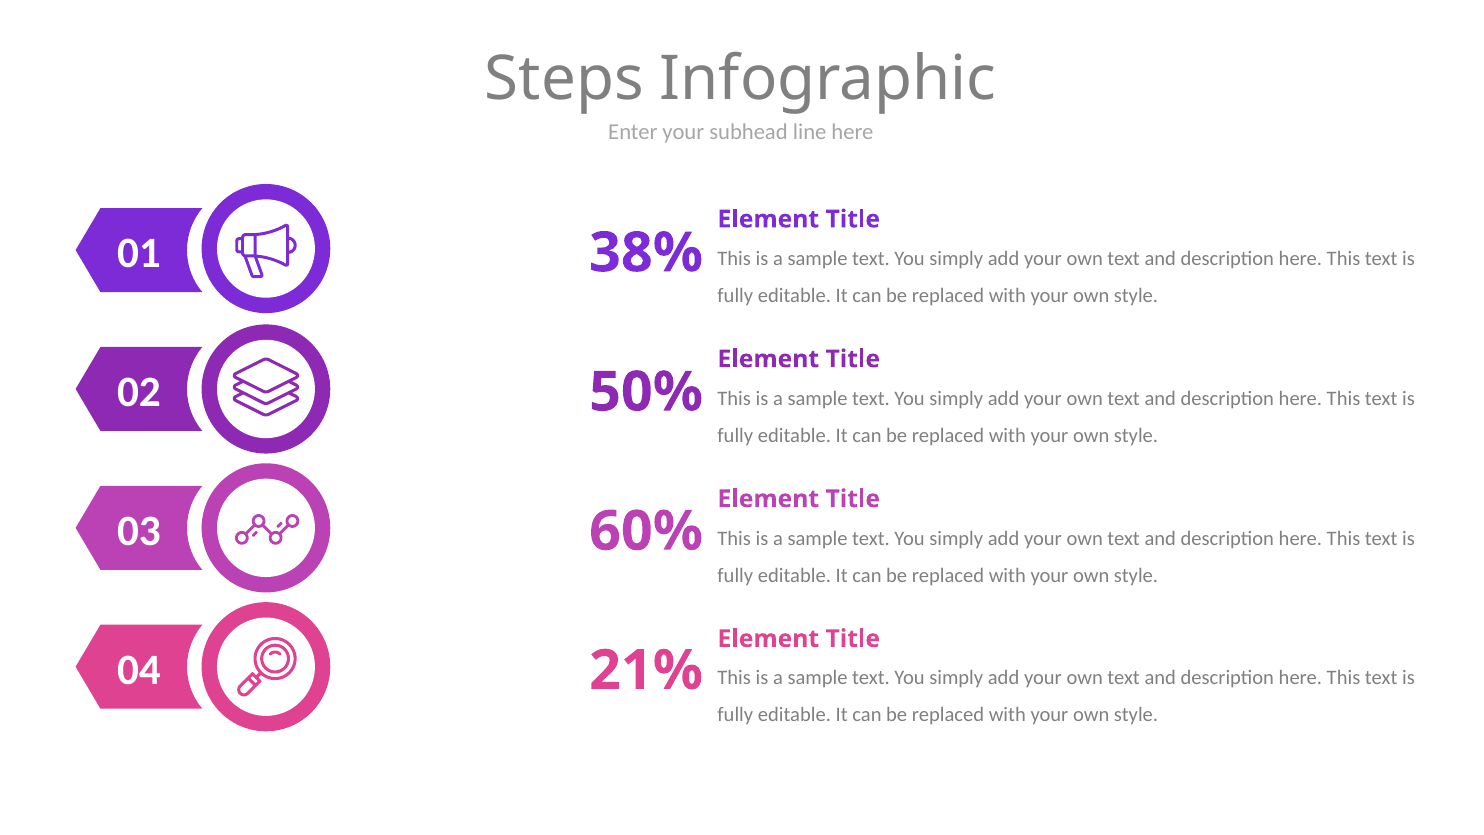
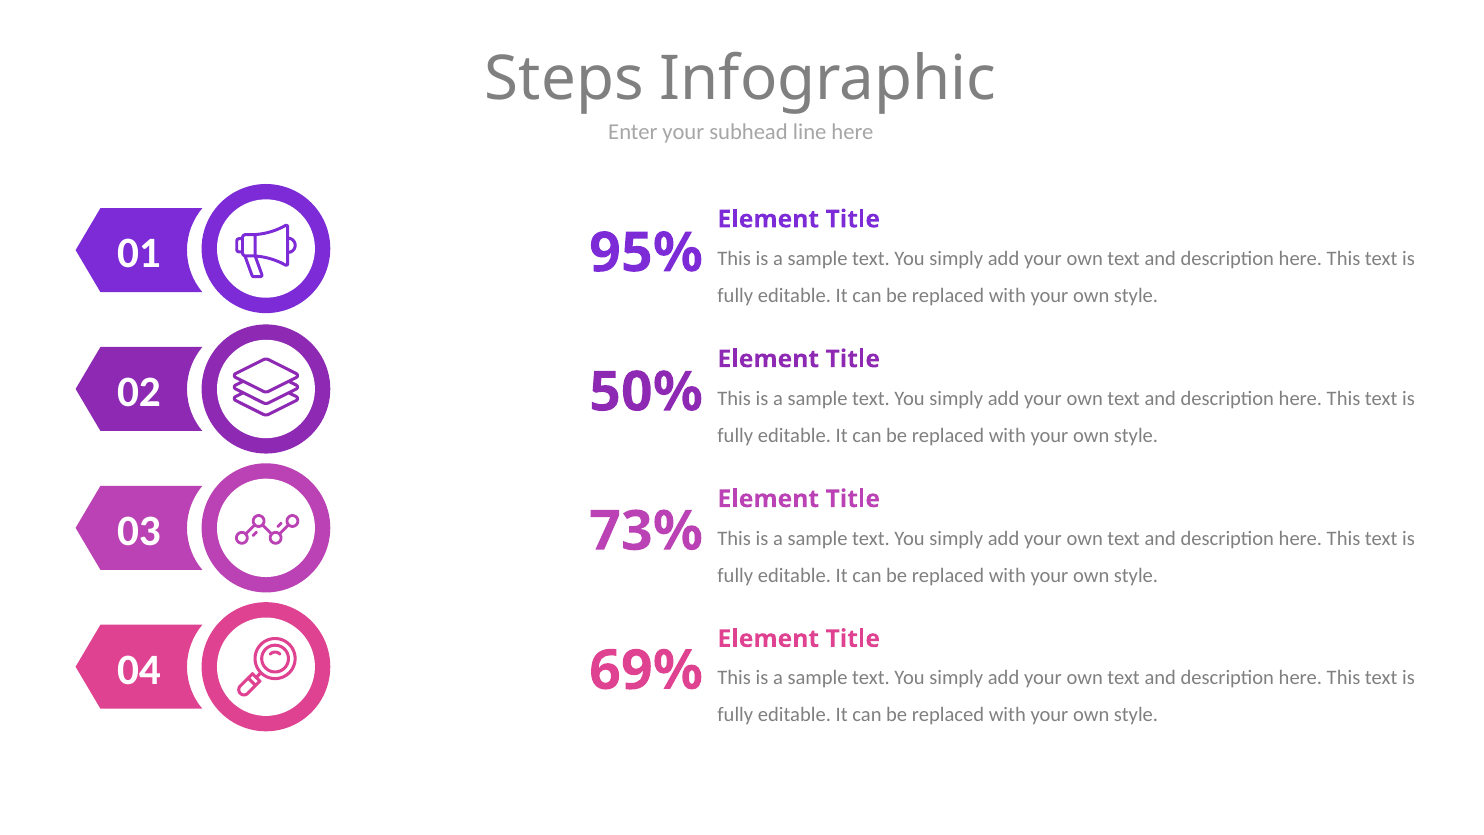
38%: 38% -> 95% (646, 253)
60%: 60% -> 73% (646, 531)
21%: 21% -> 69% (646, 670)
